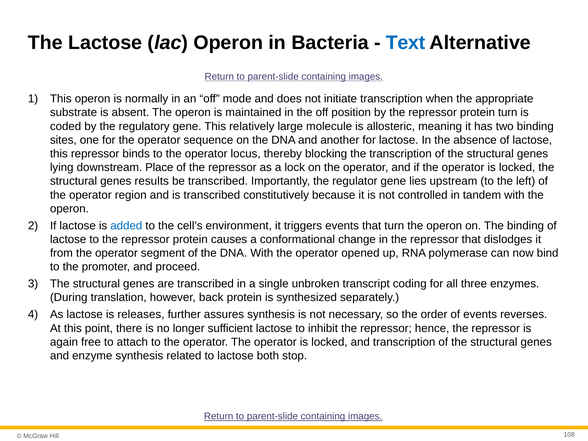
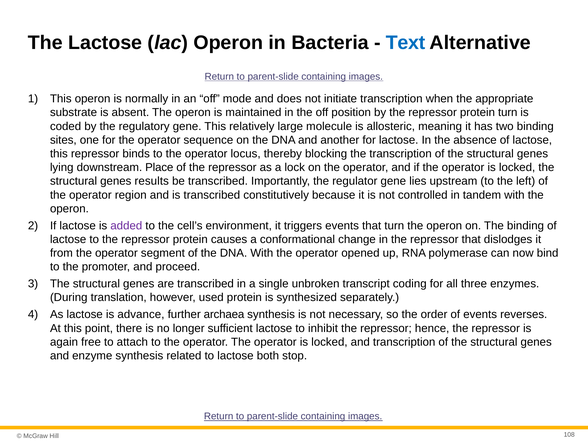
added colour: blue -> purple (126, 226)
back: back -> used (211, 298)
releases: releases -> advance (141, 315)
assures: assures -> archaea (224, 315)
